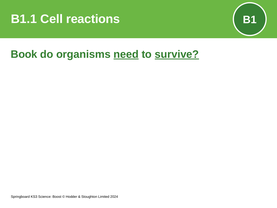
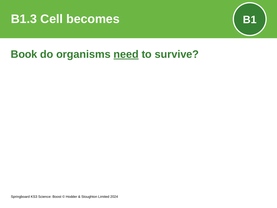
B1.1: B1.1 -> B1.3 (24, 19)
reactions: reactions -> becomes (93, 19)
survive underline: present -> none (177, 54)
